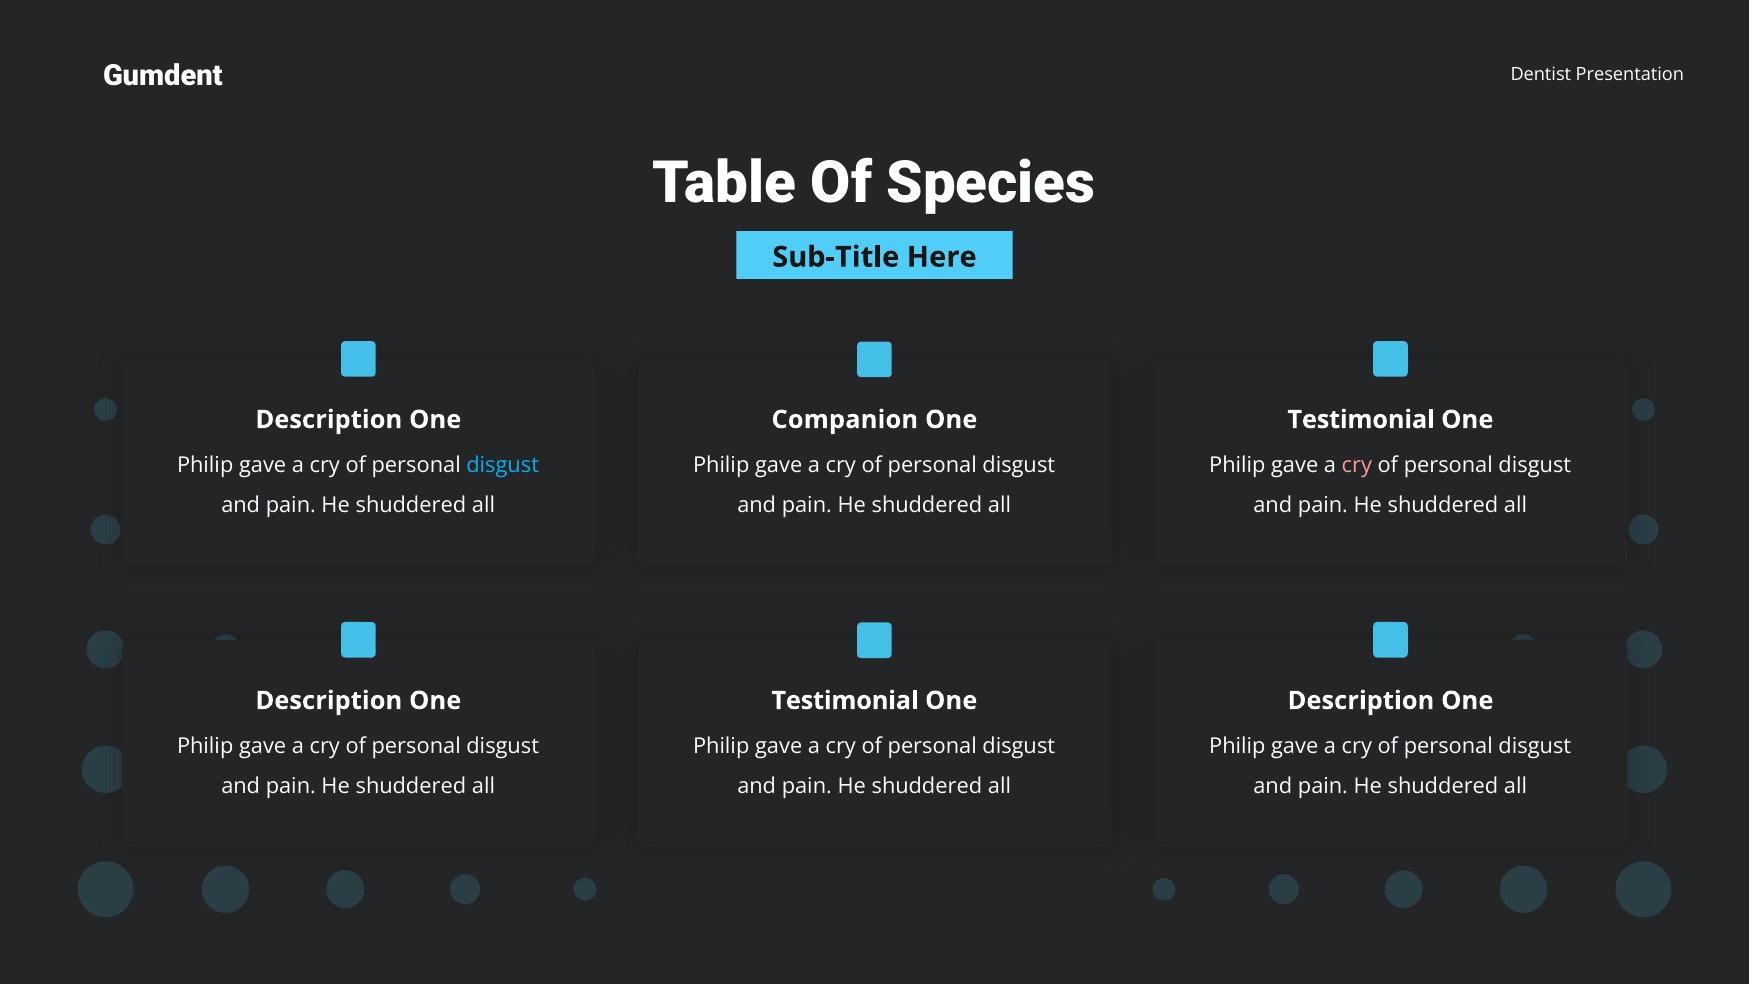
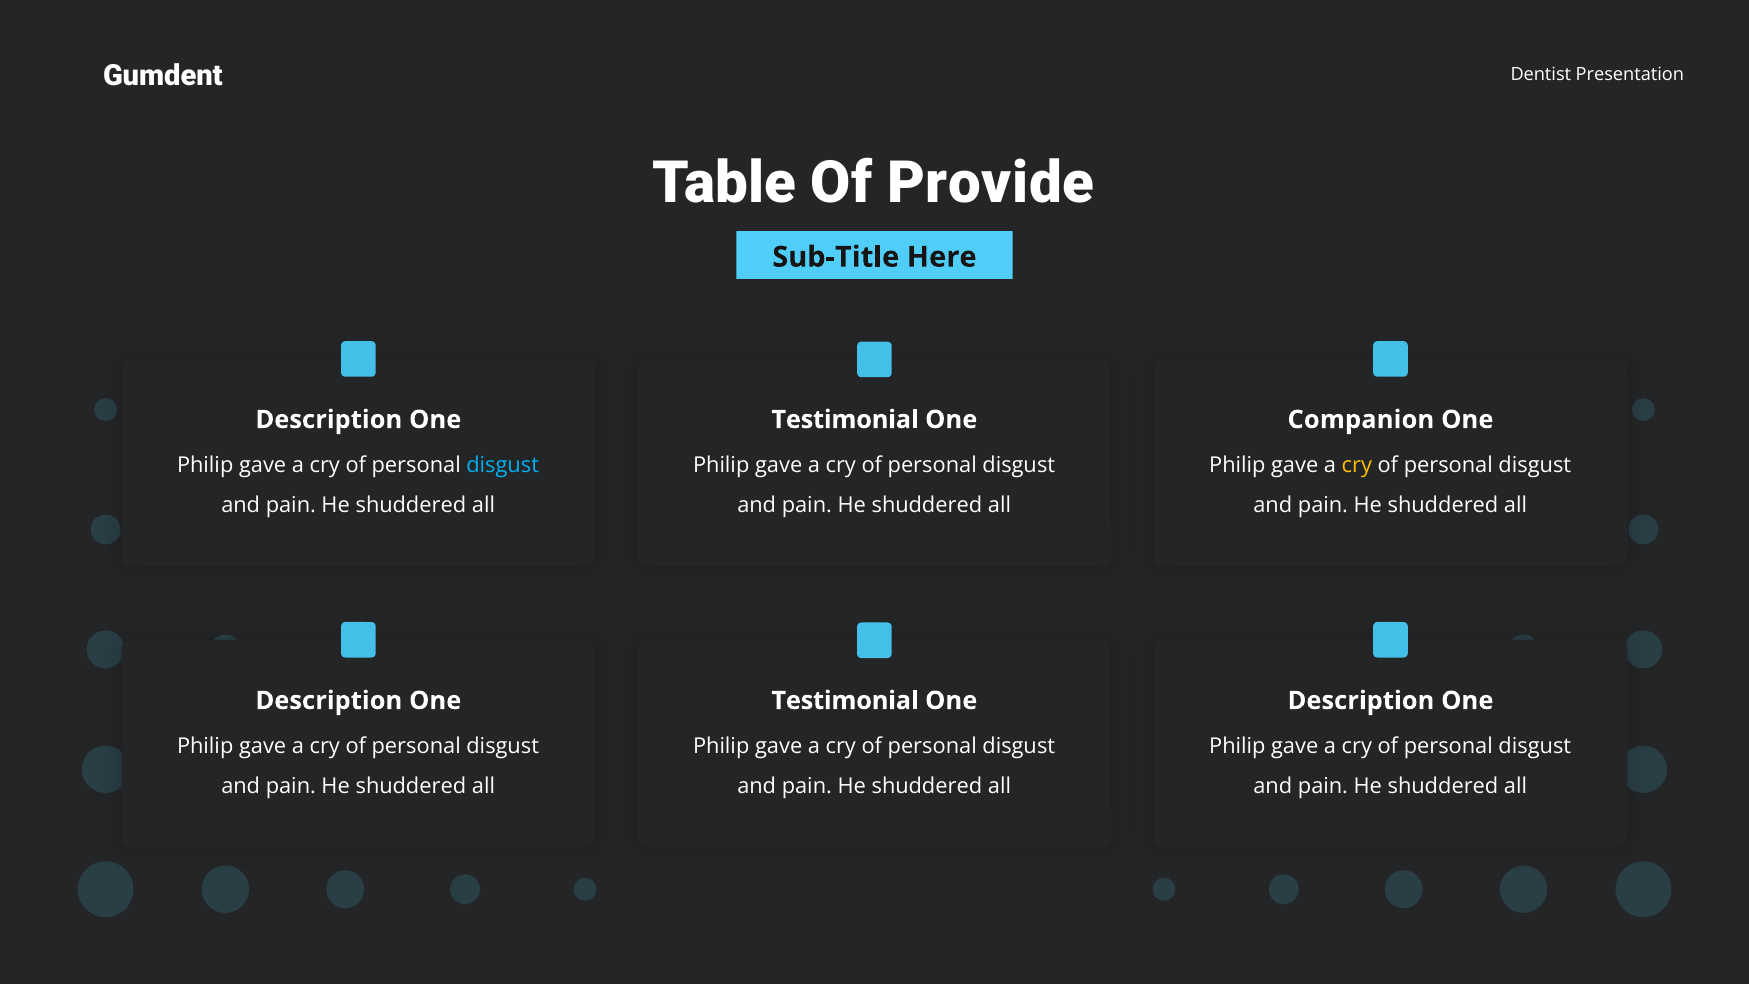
Species: Species -> Provide (991, 184)
Companion: Companion -> Testimonial (845, 420)
Testimonial: Testimonial -> Companion (1361, 420)
cry colour: pink -> yellow (1357, 465)
